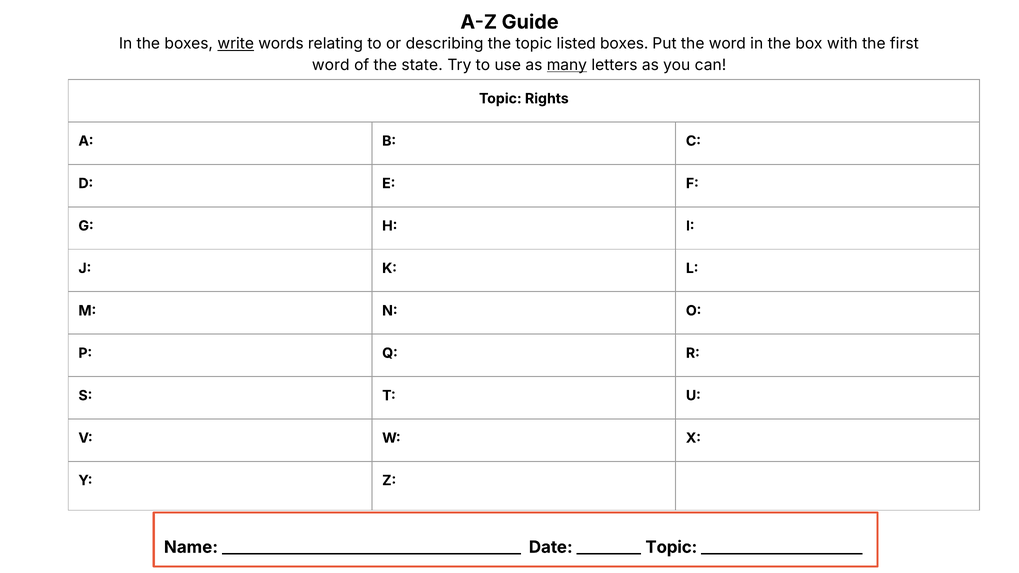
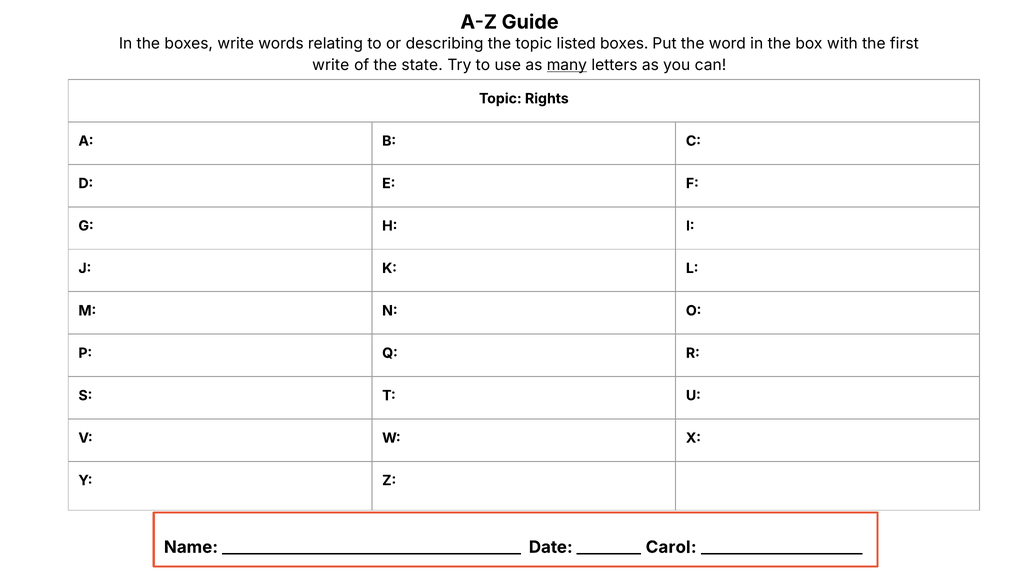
write underline: present -> none (236, 44)
word: word -> write (331, 65)
Topic: Topic -> Carol (671, 547)
